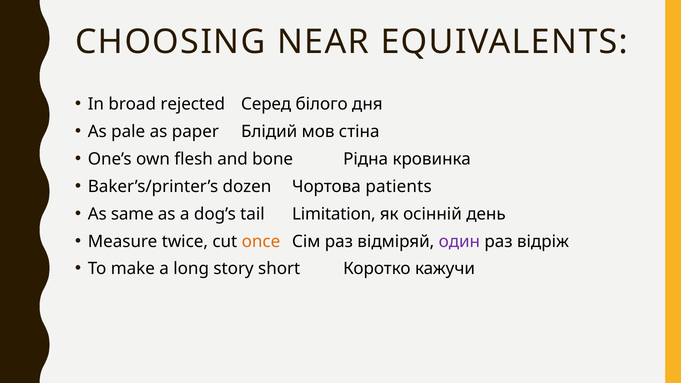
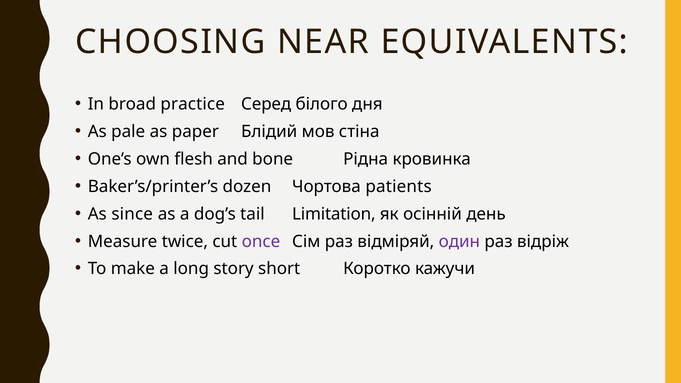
rejected: rejected -> practice (193, 104)
same: same -> since (132, 214)
once colour: orange -> purple (261, 241)
